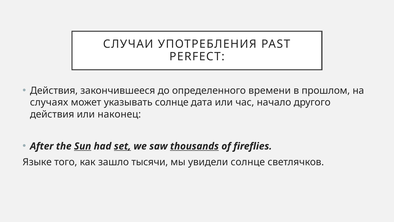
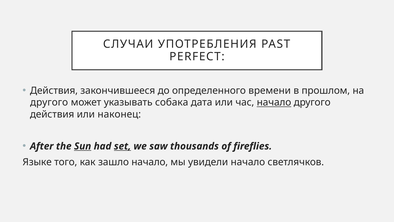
случаях: случаях -> другого (49, 102)
указывать солнце: солнце -> собака (172, 102)
начало underline: none -> present (274, 102)
thousands underline: present -> none (194, 146)
зашло тысячи: тысячи -> начало (150, 162)
увидели солнце: солнце -> начало (248, 162)
